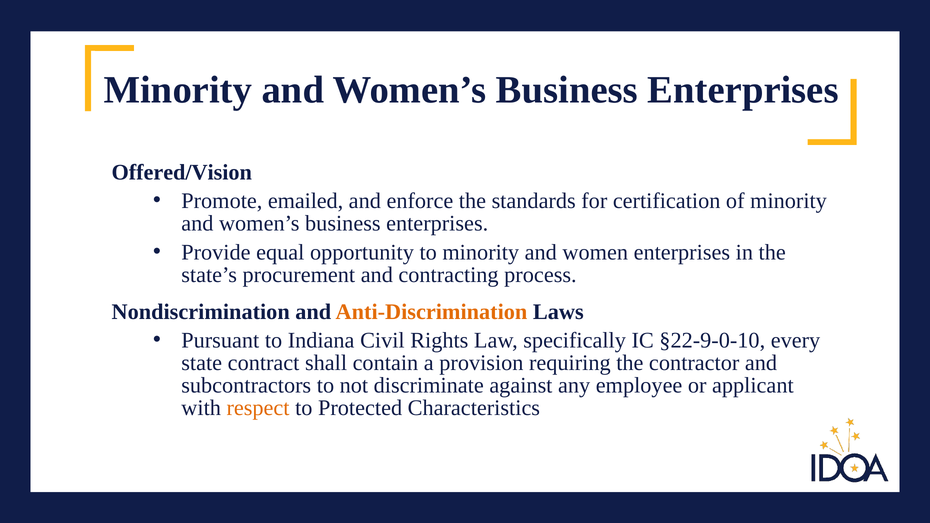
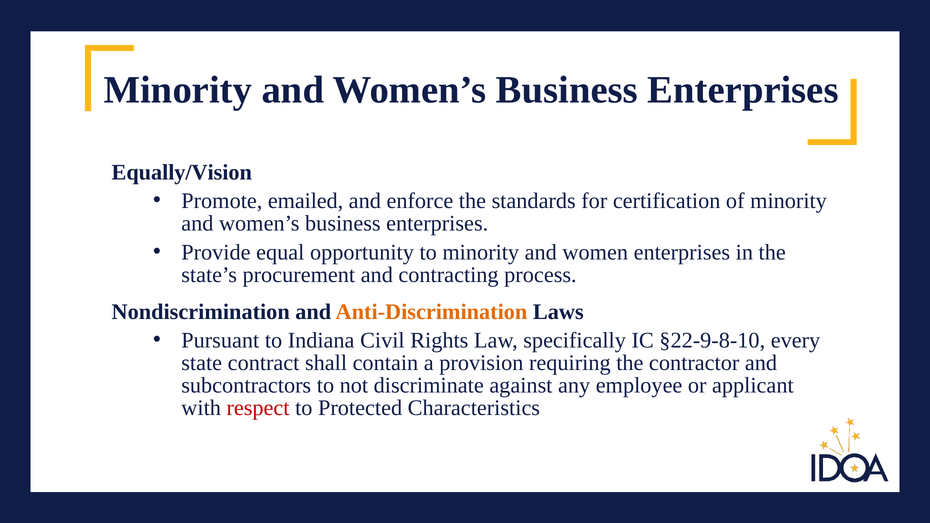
Offered/Vision: Offered/Vision -> Equally/Vision (182, 172)
§22-9-0-10: §22-9-0-10 -> §22-9-8-10 (712, 340)
respect colour: orange -> red (258, 408)
